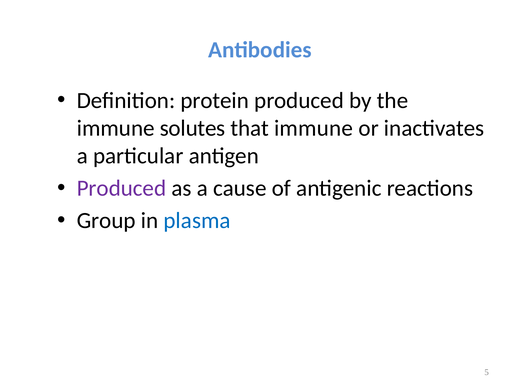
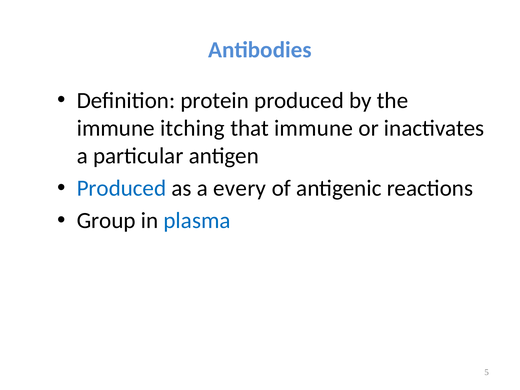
solutes: solutes -> itching (192, 128)
Produced colour: purple -> blue (121, 188)
cause: cause -> every (240, 188)
